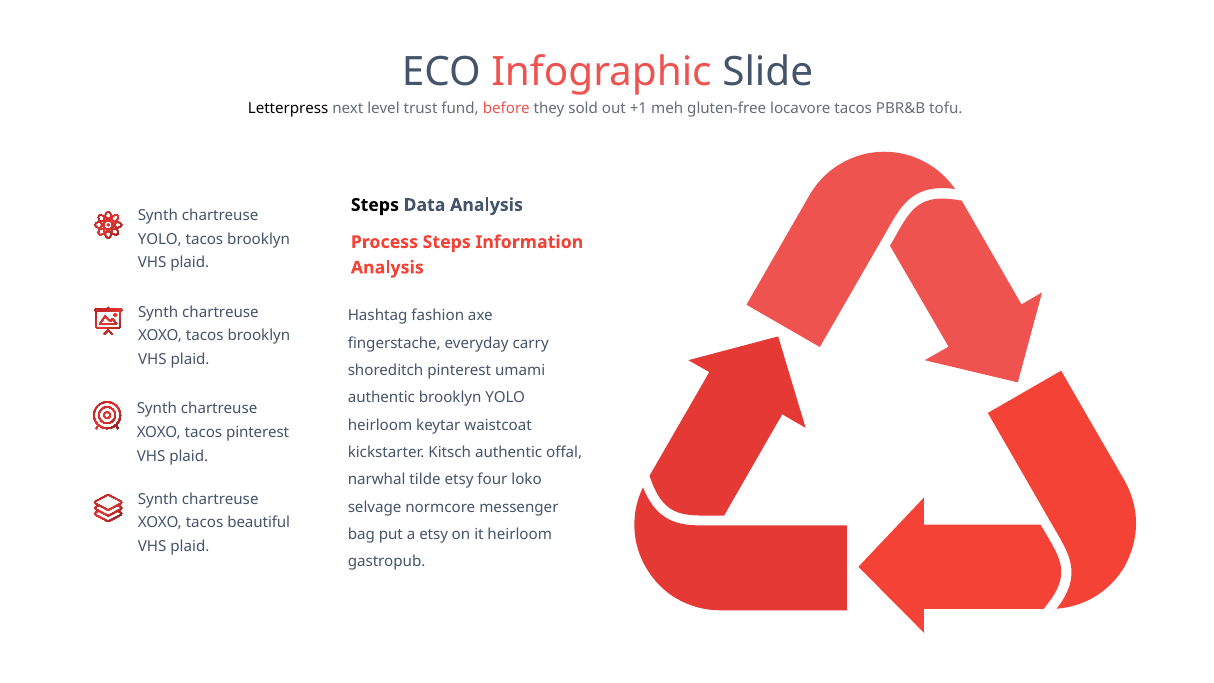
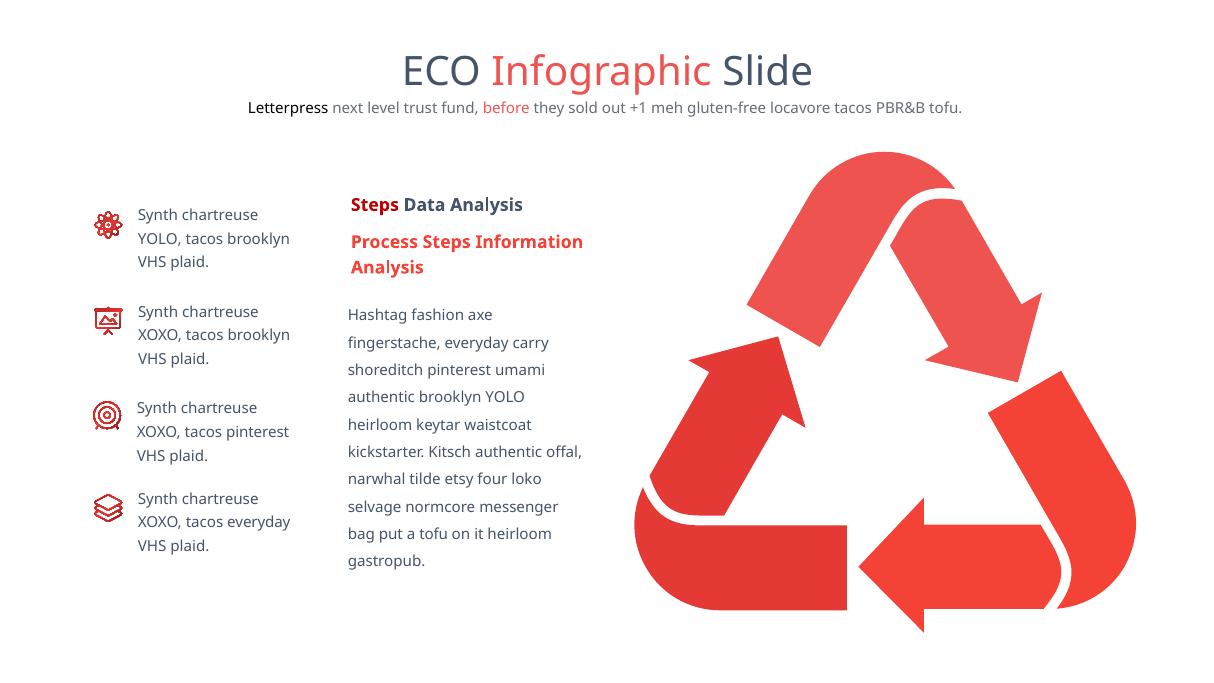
Steps colour: black -> red (375, 205)
tacos beautiful: beautiful -> everyday (259, 523)
a etsy: etsy -> tofu (434, 534)
